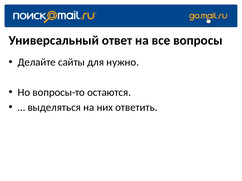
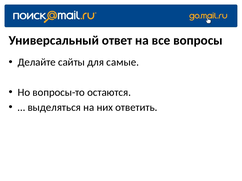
нужно: нужно -> самые (123, 62)
